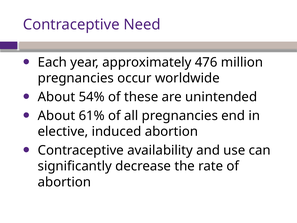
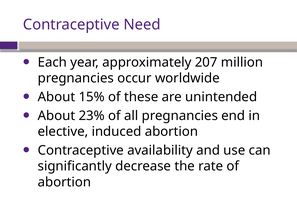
476: 476 -> 207 (206, 62)
54%: 54% -> 15% (92, 97)
61%: 61% -> 23% (92, 116)
